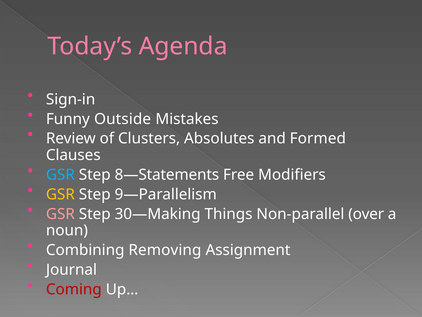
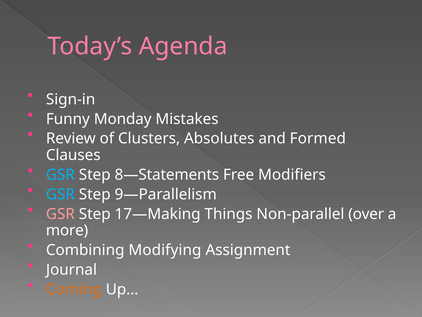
Outside: Outside -> Monday (123, 119)
GSR colour: yellow -> light blue (60, 194)
30—Making: 30—Making -> 17—Making (158, 214)
noun: noun -> more (67, 230)
Removing: Removing -> Modifying (165, 250)
Coming colour: red -> orange (74, 289)
